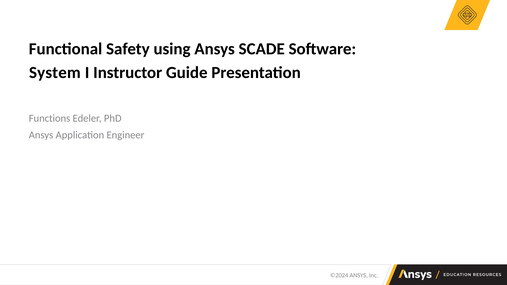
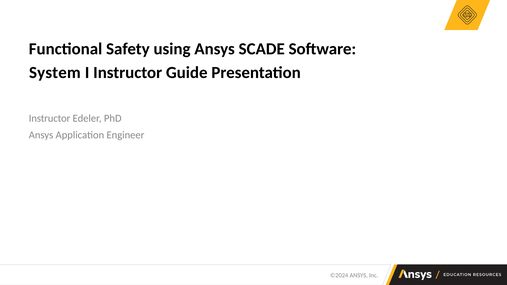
Functions: Functions -> Instructor (50, 118)
